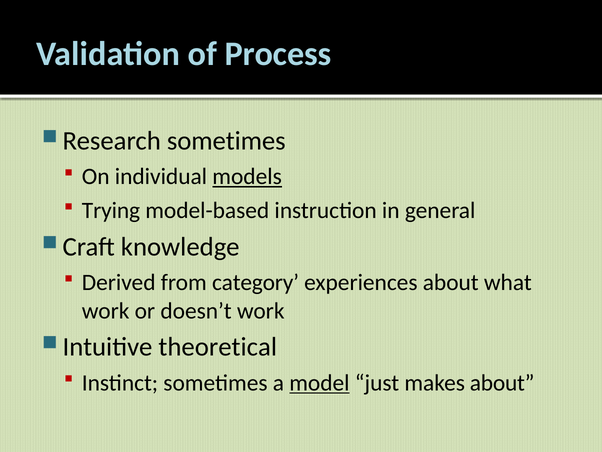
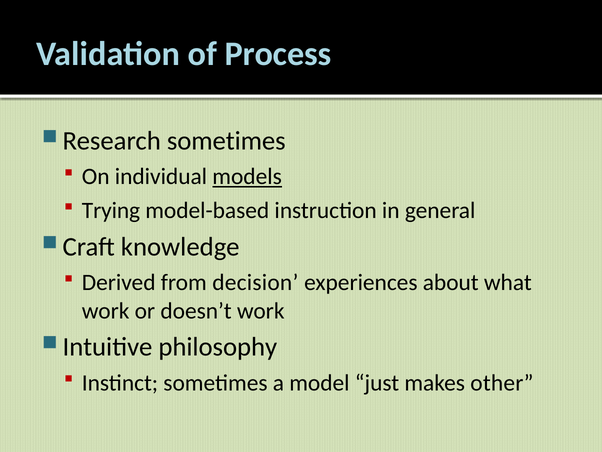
category: category -> decision (255, 282)
theoretical: theoretical -> philosophy (218, 347)
model underline: present -> none (319, 382)
makes about: about -> other (502, 382)
